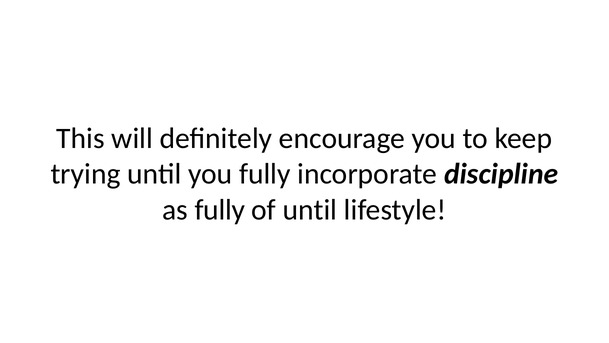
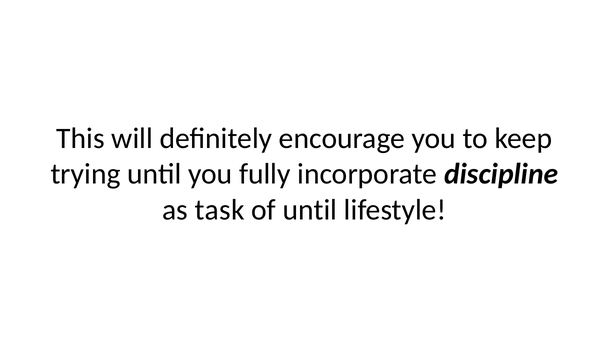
as fully: fully -> task (220, 209)
